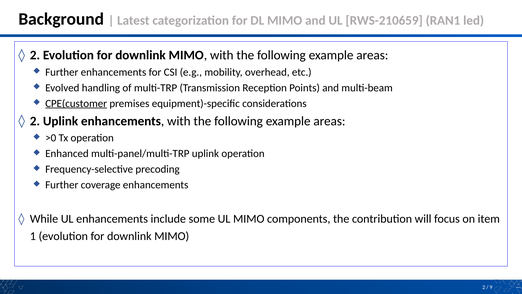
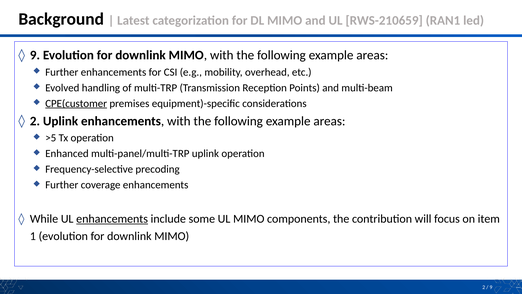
2: 2 -> 9 (35, 55)
>0: >0 -> >5 (51, 138)
enhancements underline: none -> present (112, 219)
